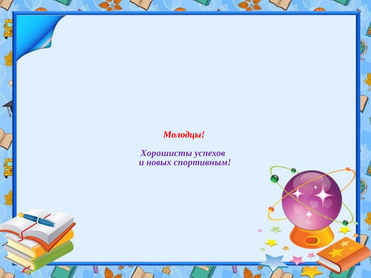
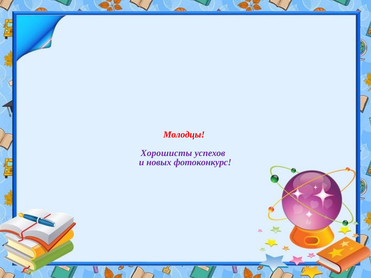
спортивным: спортивным -> фотоконкурс (203, 162)
